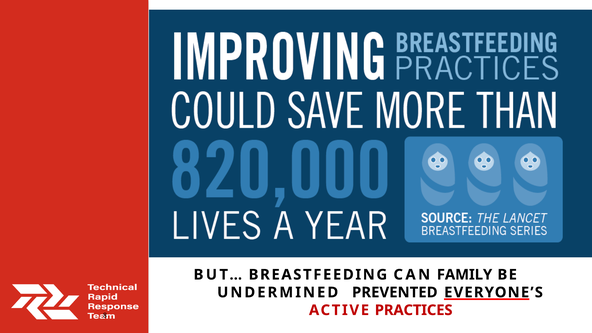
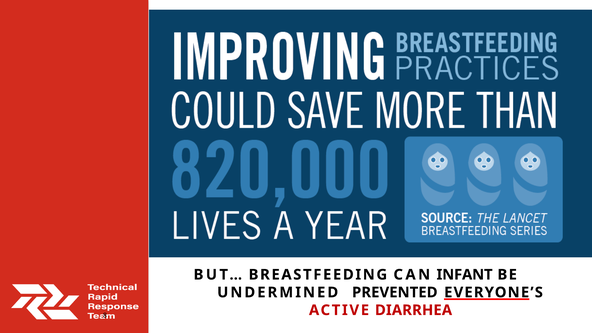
FAMILY: FAMILY -> INFANT (465, 275)
PRACTICES: PRACTICES -> DIARRHEA (414, 310)
